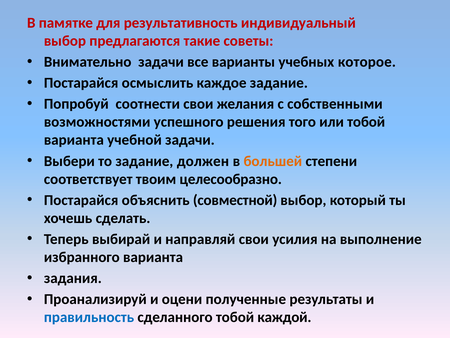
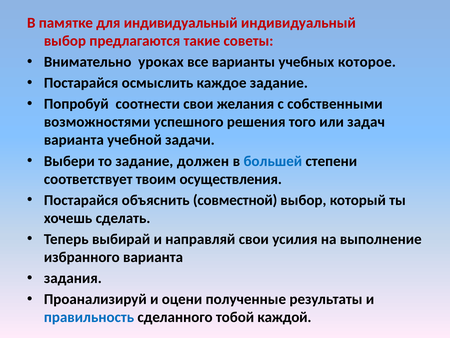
для результативность: результативность -> индивидуальный (181, 23)
Внимательно задачи: задачи -> уроках (161, 62)
или тобой: тобой -> задач (366, 122)
большей colour: orange -> blue (273, 161)
целесообразно: целесообразно -> осуществления (231, 179)
